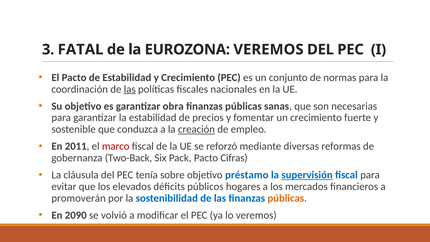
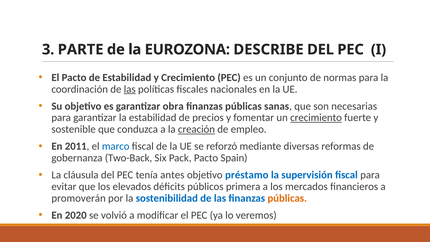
FATAL: FATAL -> PARTE (81, 49)
EUROZONA VEREMOS: VEREMOS -> DESCRIBE (269, 49)
crecimiento underline: none -> present (316, 118)
marco colour: red -> blue (116, 146)
Cifras: Cifras -> Spain (234, 158)
sobre: sobre -> antes (172, 175)
supervisión underline: present -> none (307, 175)
hogares: hogares -> primera (243, 186)
2090: 2090 -> 2020 (76, 215)
